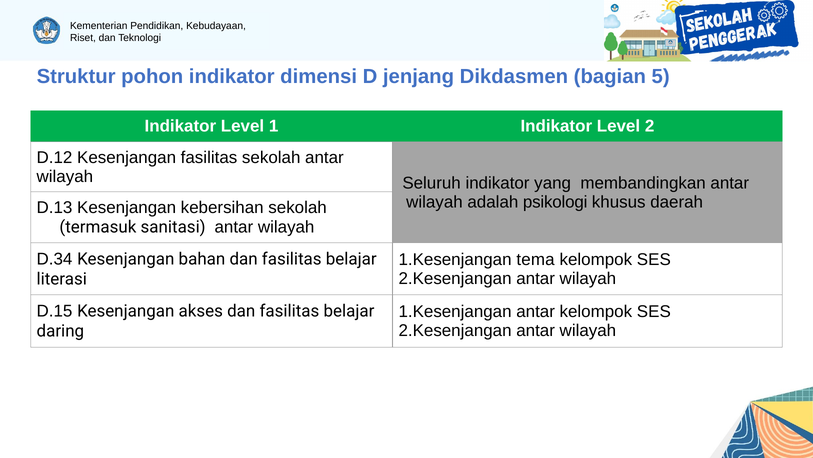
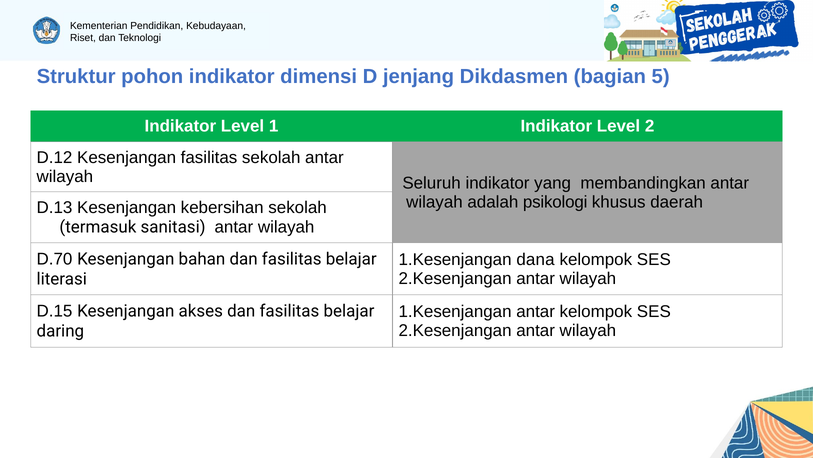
D.34: D.34 -> D.70 (54, 259)
tema: tema -> dana (536, 259)
